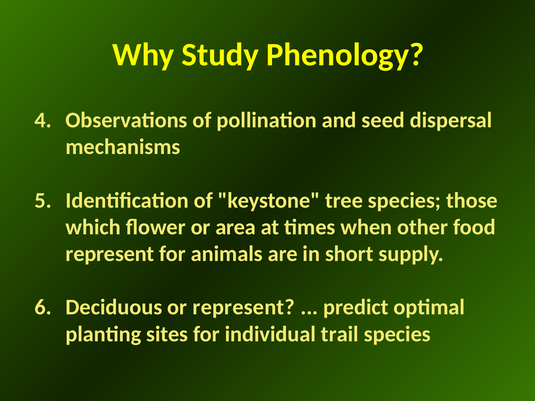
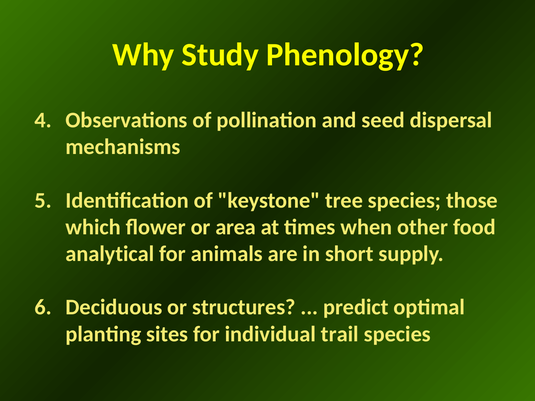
represent: represent -> analytical (110, 254)
or represent: represent -> structures (244, 307)
